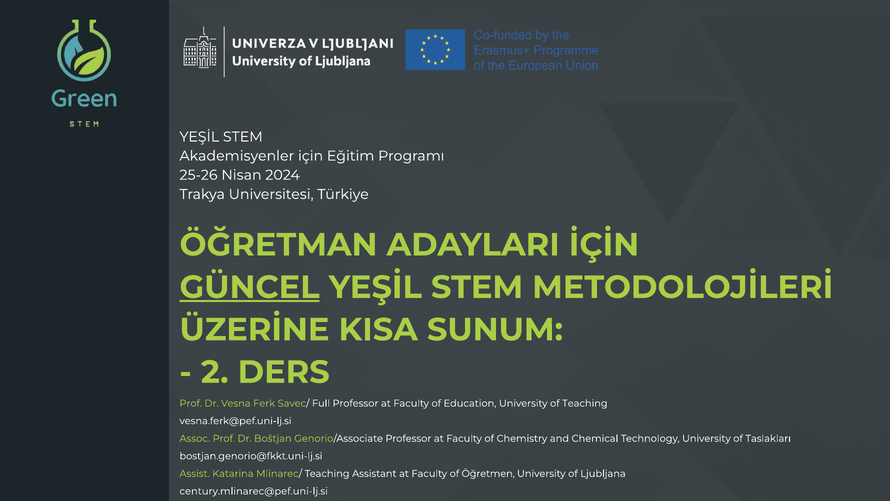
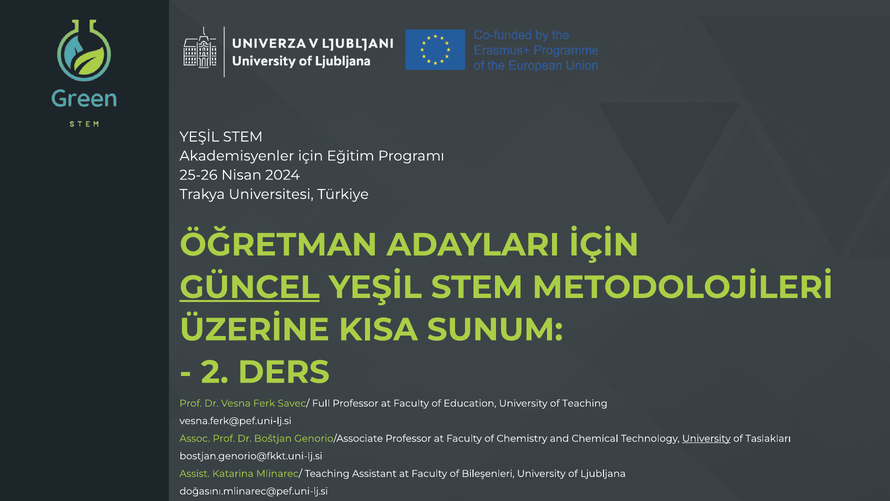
University underline: none -> present (706, 438)
Öğretmen: Öğretmen -> Bileşenleri (488, 473)
century.mlinarec@pef.uni-lj.si: century.mlinarec@pef.uni-lj.si -> doğasını.mlinarec@pef.uni-lj.si (254, 491)
